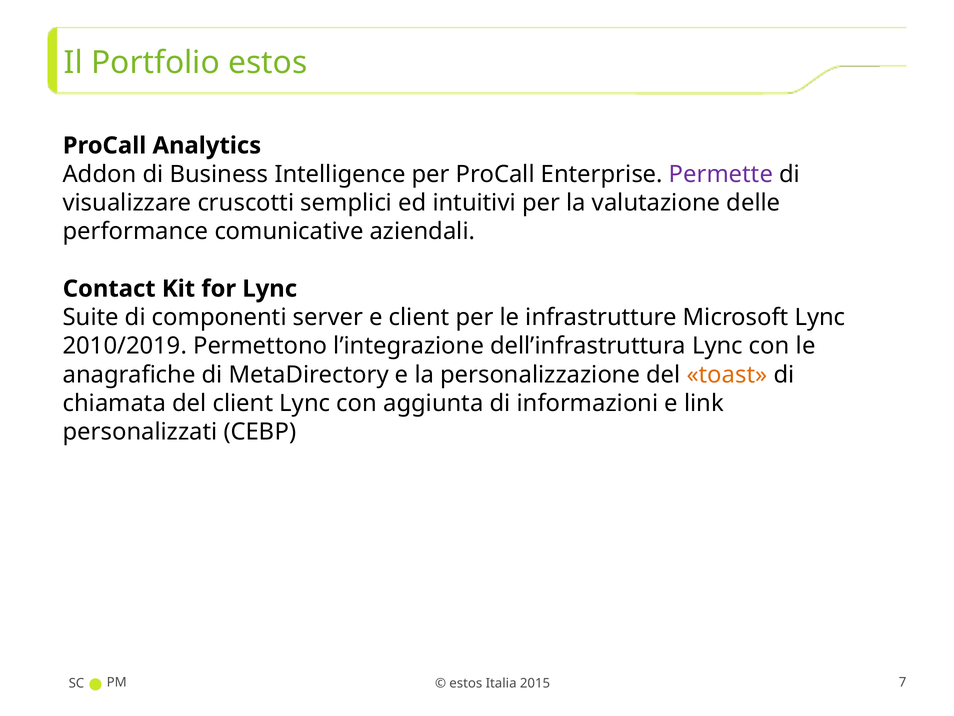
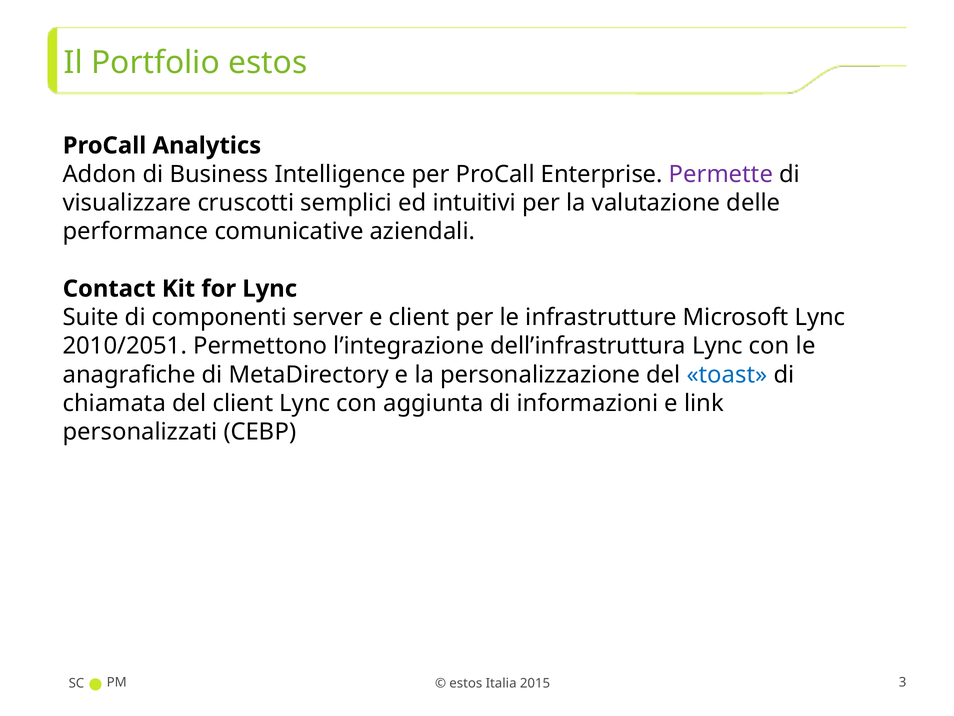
2010/2019: 2010/2019 -> 2010/2051 (125, 346)
toast colour: orange -> blue (727, 374)
7: 7 -> 3 (903, 682)
